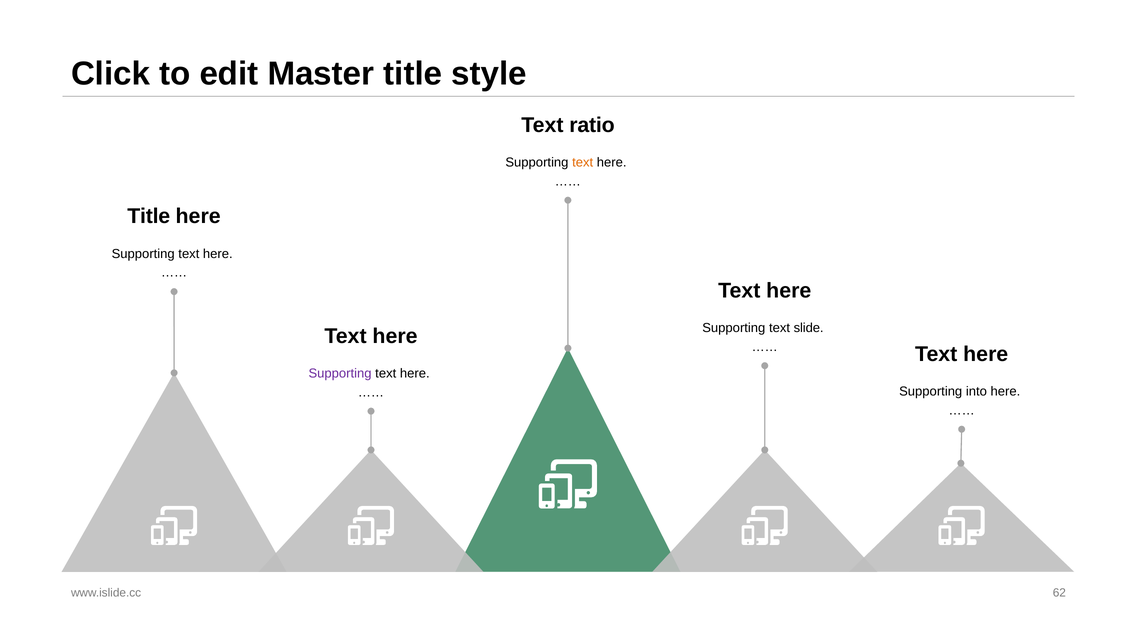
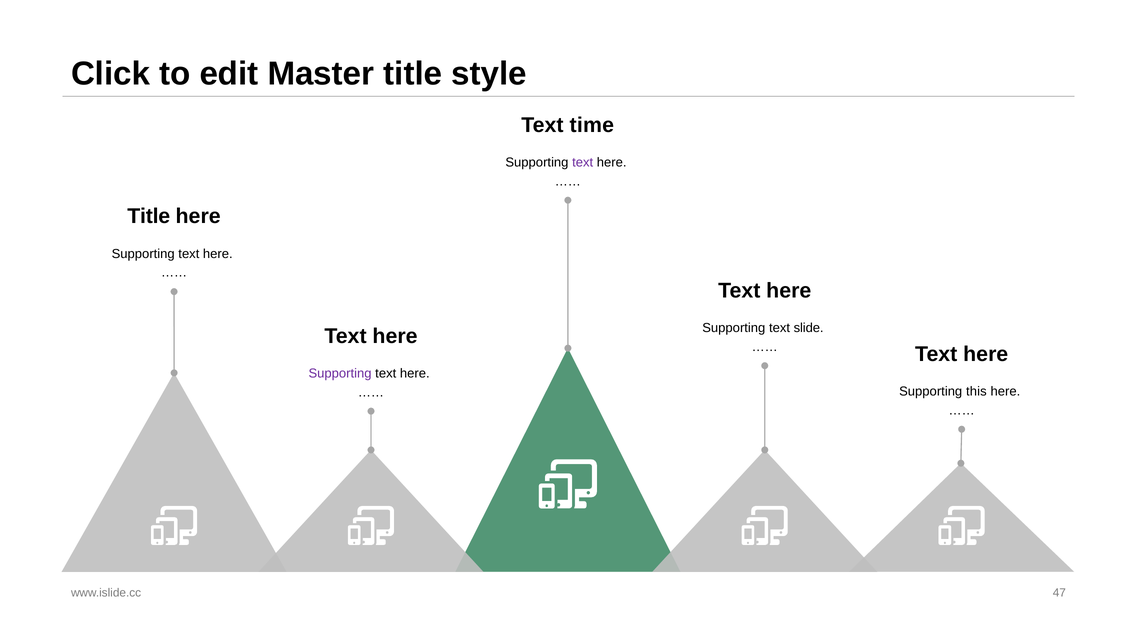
ratio: ratio -> time (592, 125)
text colour: orange -> purple (583, 162)
into: into -> this (976, 391)
62: 62 -> 47 (1059, 592)
